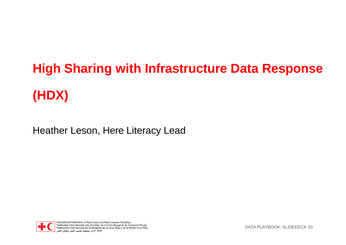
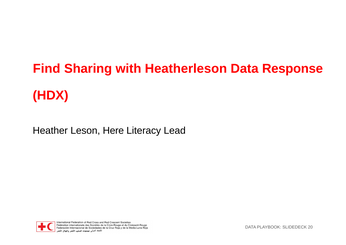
High: High -> Find (47, 69)
Infrastructure: Infrastructure -> Heatherleson (186, 69)
